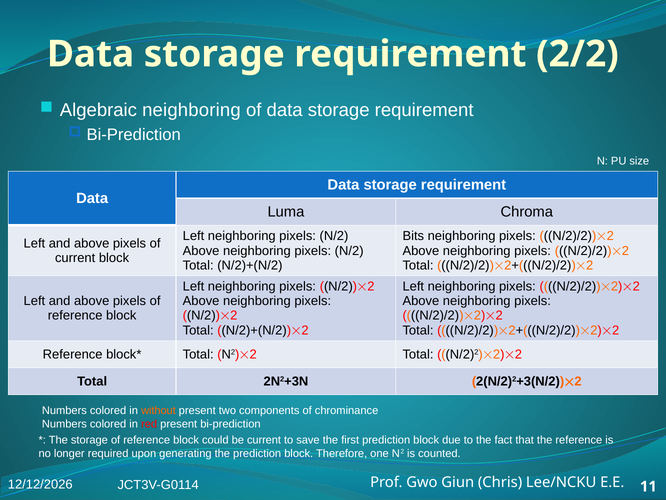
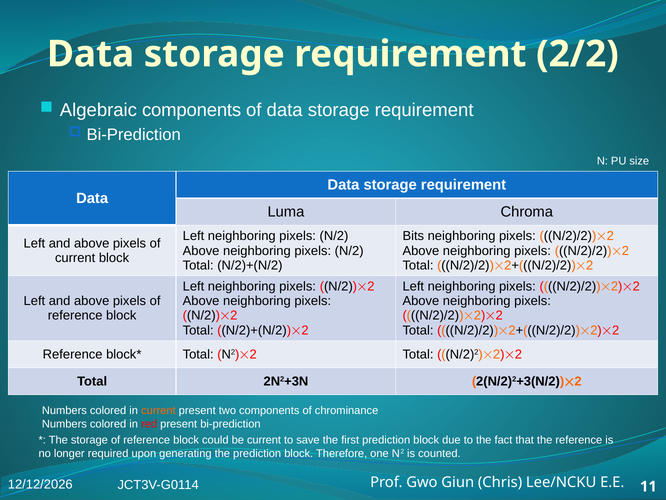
Algebraic neighboring: neighboring -> components (192, 110)
in without: without -> current (158, 410)
